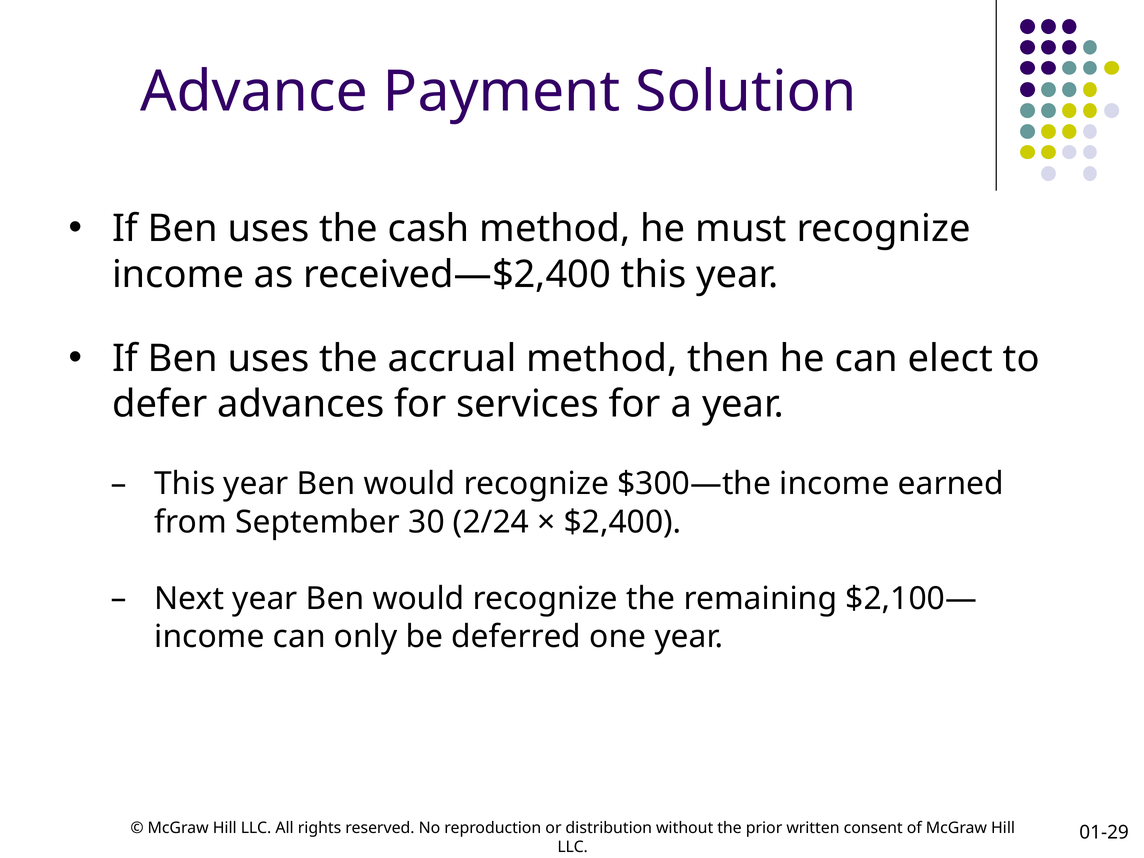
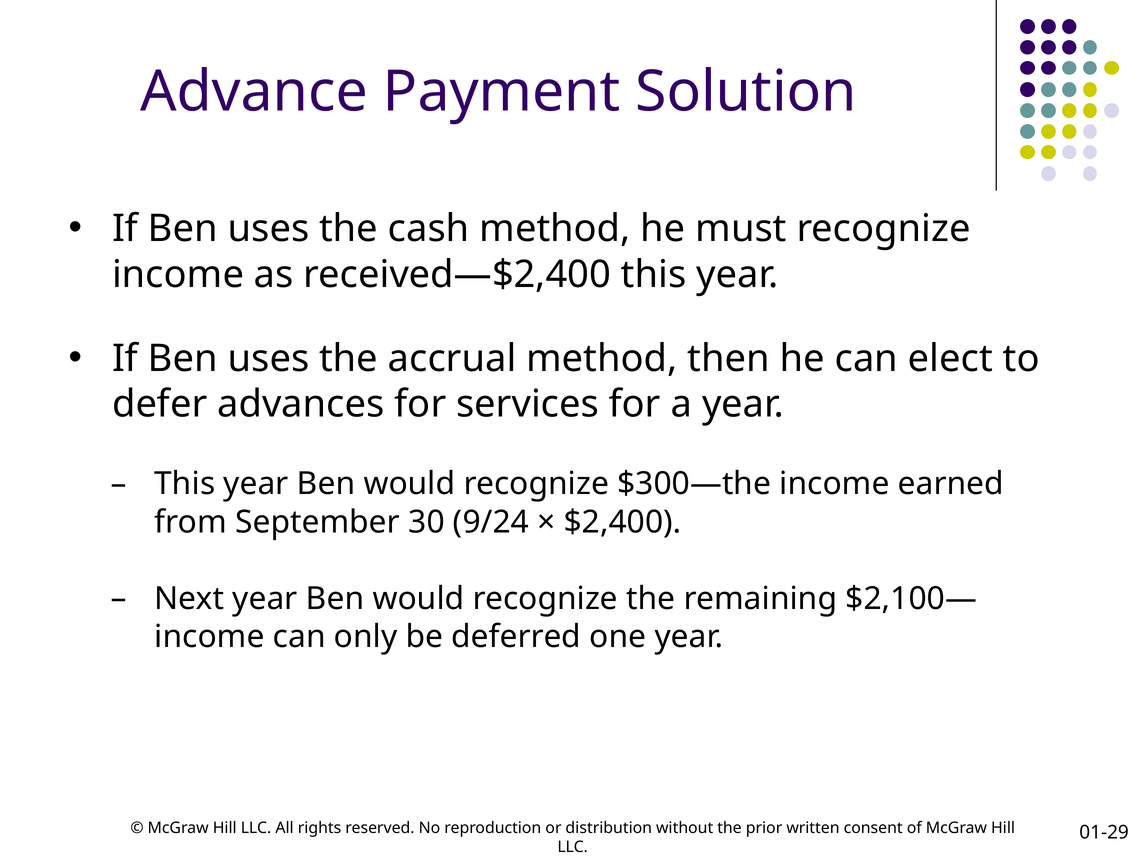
2/24: 2/24 -> 9/24 (491, 522)
